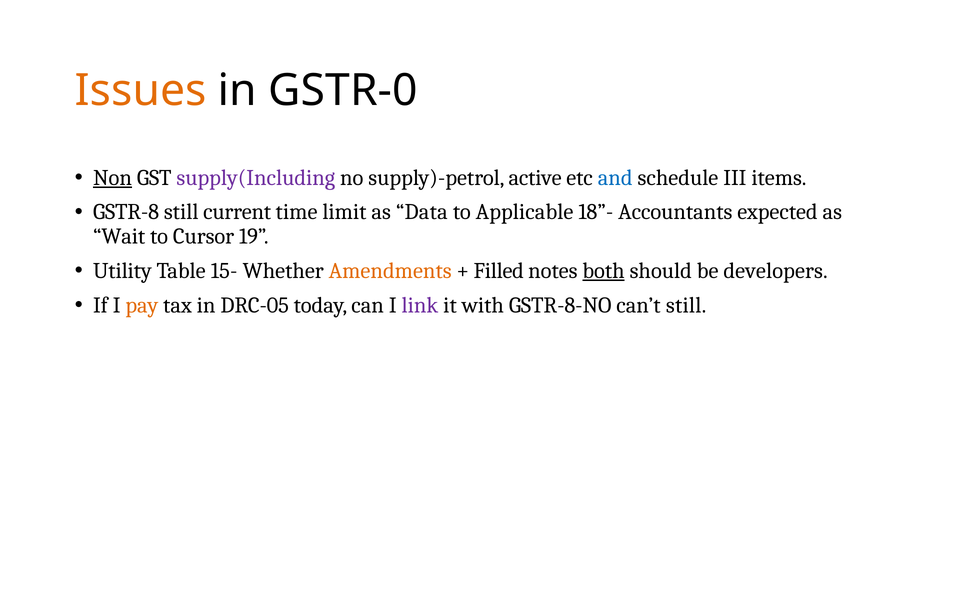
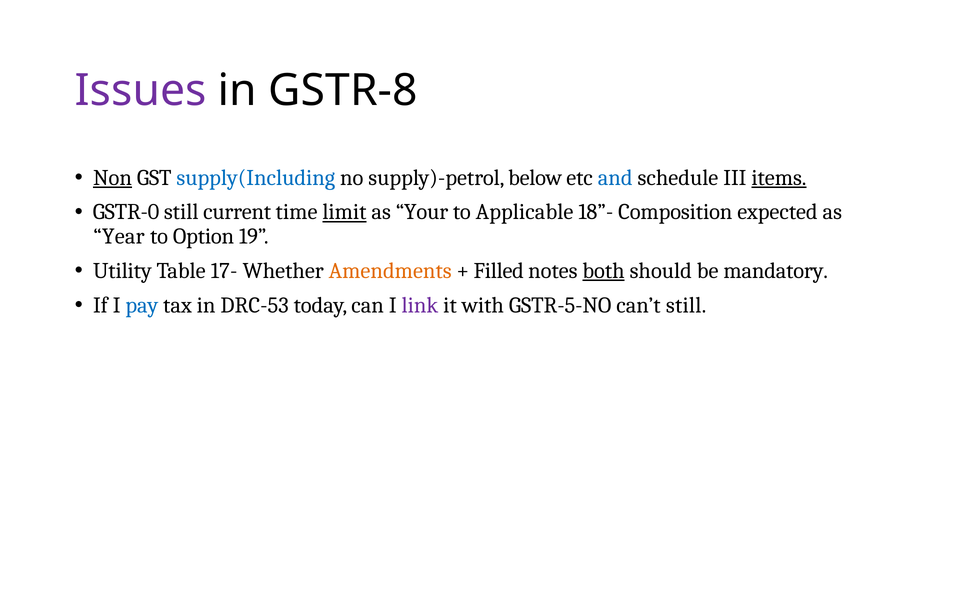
Issues colour: orange -> purple (141, 91)
GSTR-0: GSTR-0 -> GSTR-8 (343, 91)
supply(Including colour: purple -> blue (256, 178)
active: active -> below (535, 178)
items underline: none -> present (779, 178)
GSTR-8: GSTR-8 -> GSTR-0 (126, 212)
limit underline: none -> present (344, 212)
Data: Data -> Your (422, 212)
Accountants: Accountants -> Composition (675, 212)
Wait: Wait -> Year (119, 236)
Cursor: Cursor -> Option (204, 236)
15-: 15- -> 17- (224, 271)
developers: developers -> mandatory (776, 271)
pay colour: orange -> blue (142, 305)
DRC-05: DRC-05 -> DRC-53 (255, 305)
GSTR-8-NO: GSTR-8-NO -> GSTR-5-NO (560, 305)
